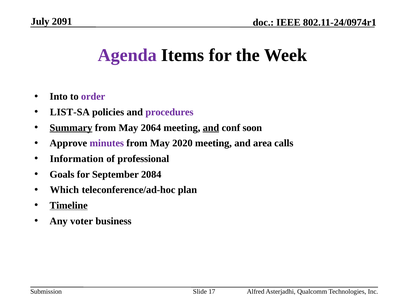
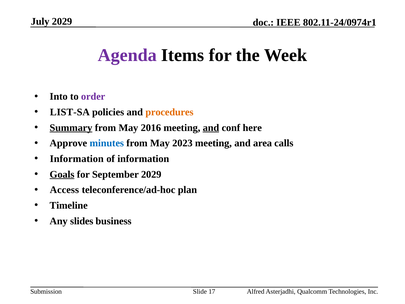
July 2091: 2091 -> 2029 (62, 21)
procedures colour: purple -> orange (169, 112)
2064: 2064 -> 2016 (151, 128)
soon: soon -> here (252, 128)
minutes colour: purple -> blue (107, 143)
2020: 2020 -> 2023 (182, 143)
of professional: professional -> information (143, 159)
Goals underline: none -> present (62, 174)
September 2084: 2084 -> 2029 (151, 174)
Which: Which -> Access (64, 190)
Timeline underline: present -> none (69, 205)
voter: voter -> slides (82, 221)
